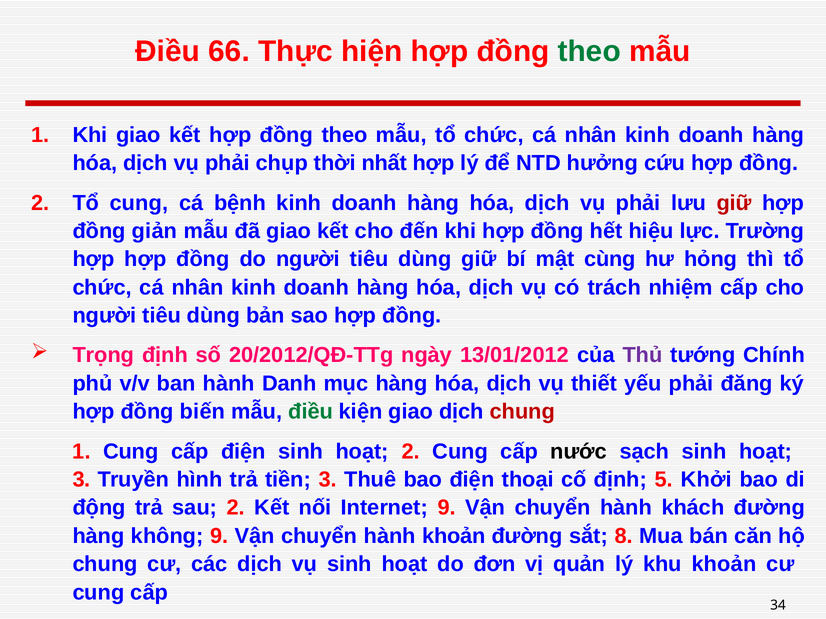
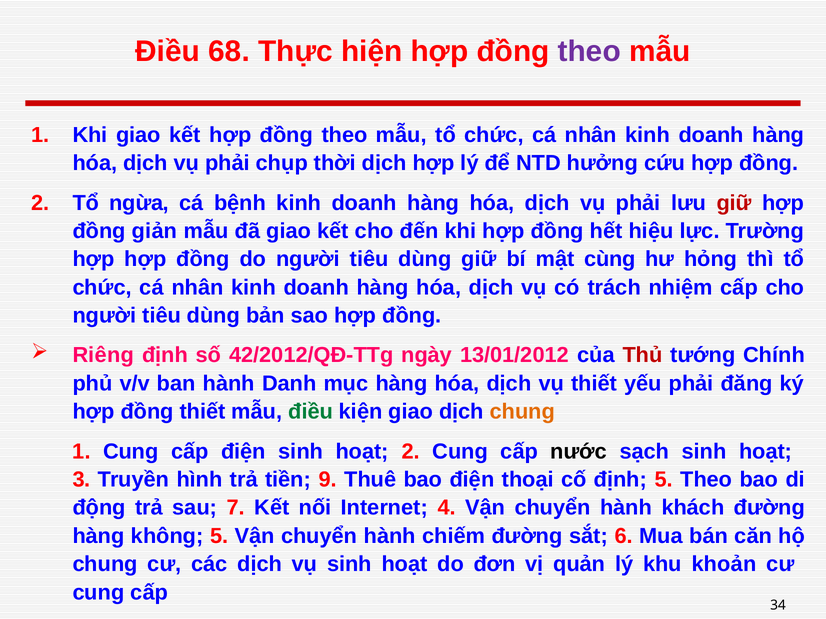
66: 66 -> 68 (229, 52)
theo colour: green -> purple (589, 52)
thời nhất: nhất -> dịch (384, 163)
Tổ cung: cung -> ngừa (139, 203)
Trọng: Trọng -> Riêng (103, 356)
20/2012/QĐ-TTg: 20/2012/QĐ-TTg -> 42/2012/QĐ-TTg (311, 356)
Thủ colour: purple -> red (643, 356)
đồng biến: biến -> thiết (203, 412)
chung colour: red -> orange (522, 412)
tiền 3: 3 -> 9 (328, 480)
5 Khởi: Khởi -> Theo (706, 480)
sau 2: 2 -> 7 (236, 508)
Internet 9: 9 -> 4 (447, 508)
không 9: 9 -> 5 (219, 536)
hành khoản: khoản -> chiếm (454, 536)
8: 8 -> 6 (624, 536)
